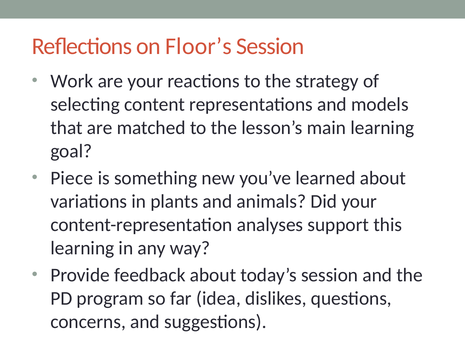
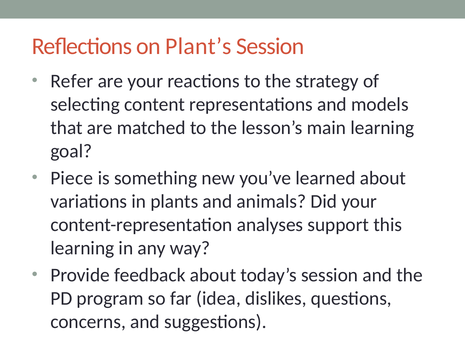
Floor’s: Floor’s -> Plant’s (198, 46)
Work: Work -> Refer (72, 81)
